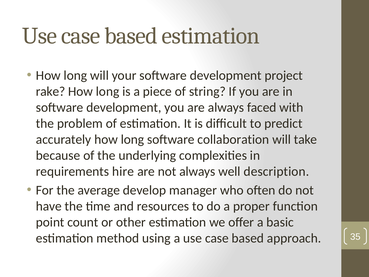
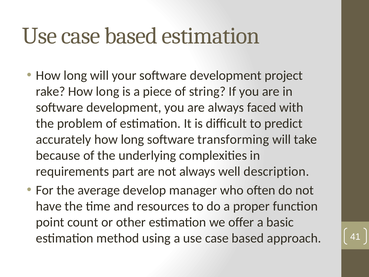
collaboration: collaboration -> transforming (233, 139)
hire: hire -> part (123, 171)
35: 35 -> 41 (355, 237)
